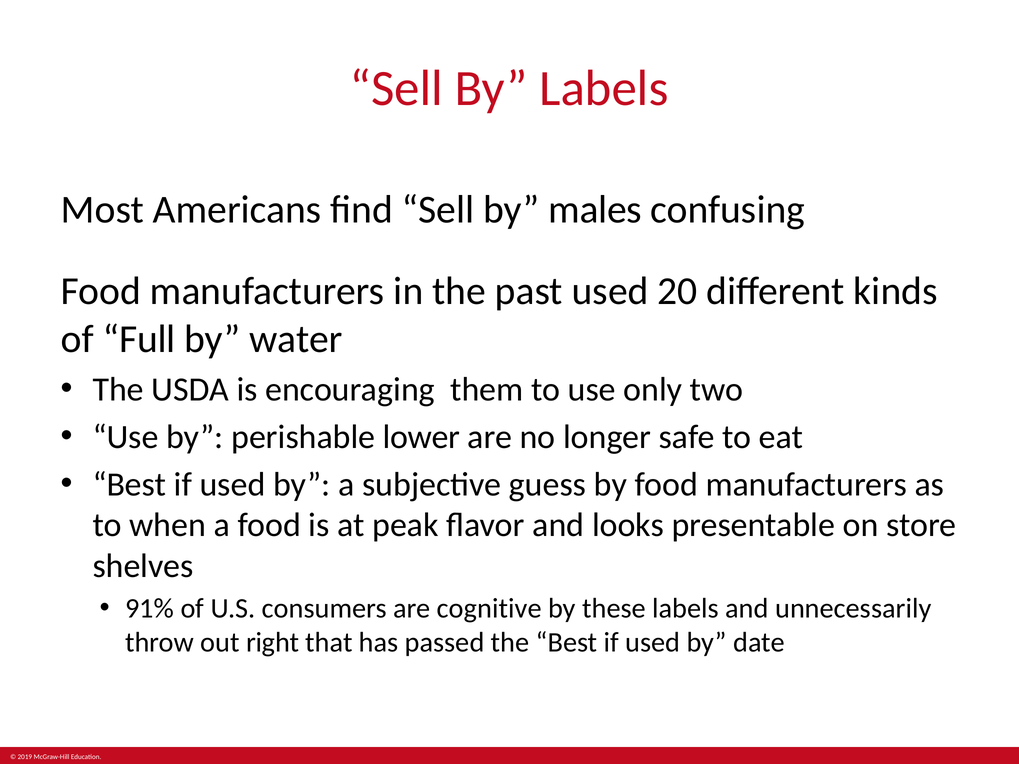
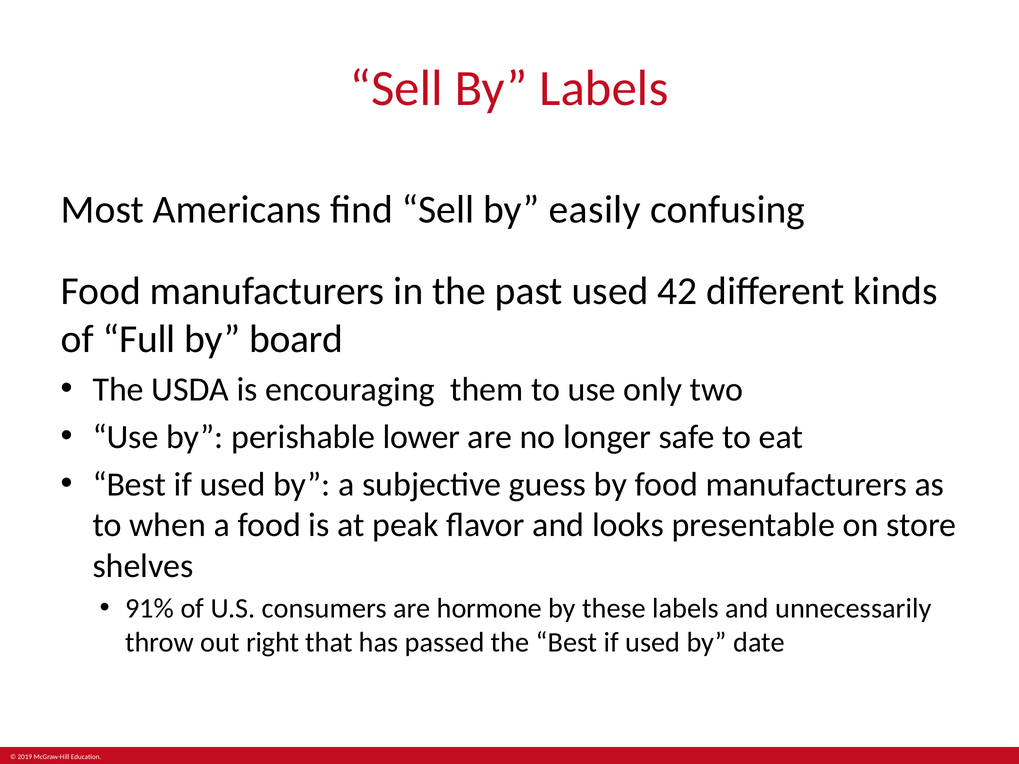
males: males -> easily (595, 210)
20: 20 -> 42 (677, 291)
water: water -> board (296, 339)
cognitive: cognitive -> hormone (489, 609)
